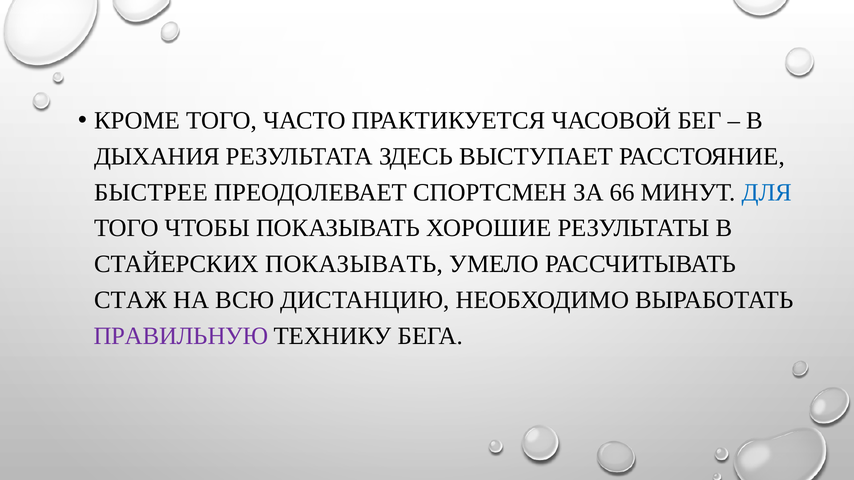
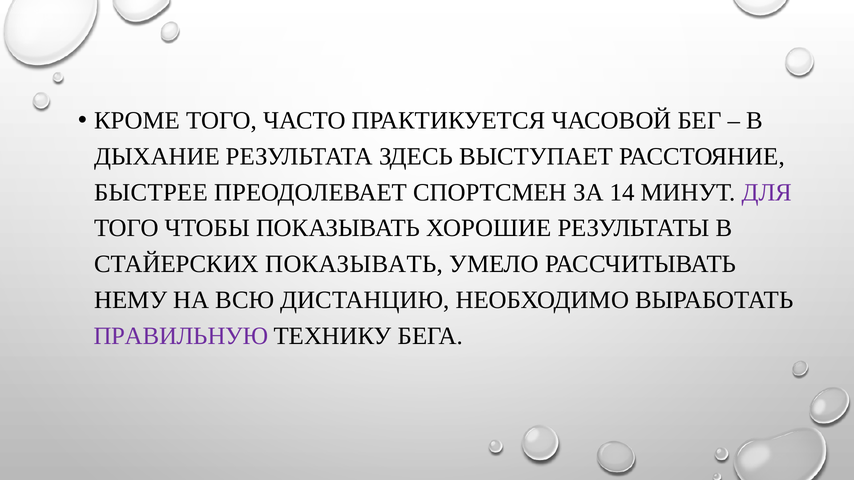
ДЫХАНИЯ: ДЫХАНИЯ -> ДЫХАНИЕ (157, 157)
66: 66 -> 14 (622, 193)
ДЛЯ colour: blue -> purple (767, 193)
СТАЖ: СТАЖ -> НЕМУ (131, 300)
